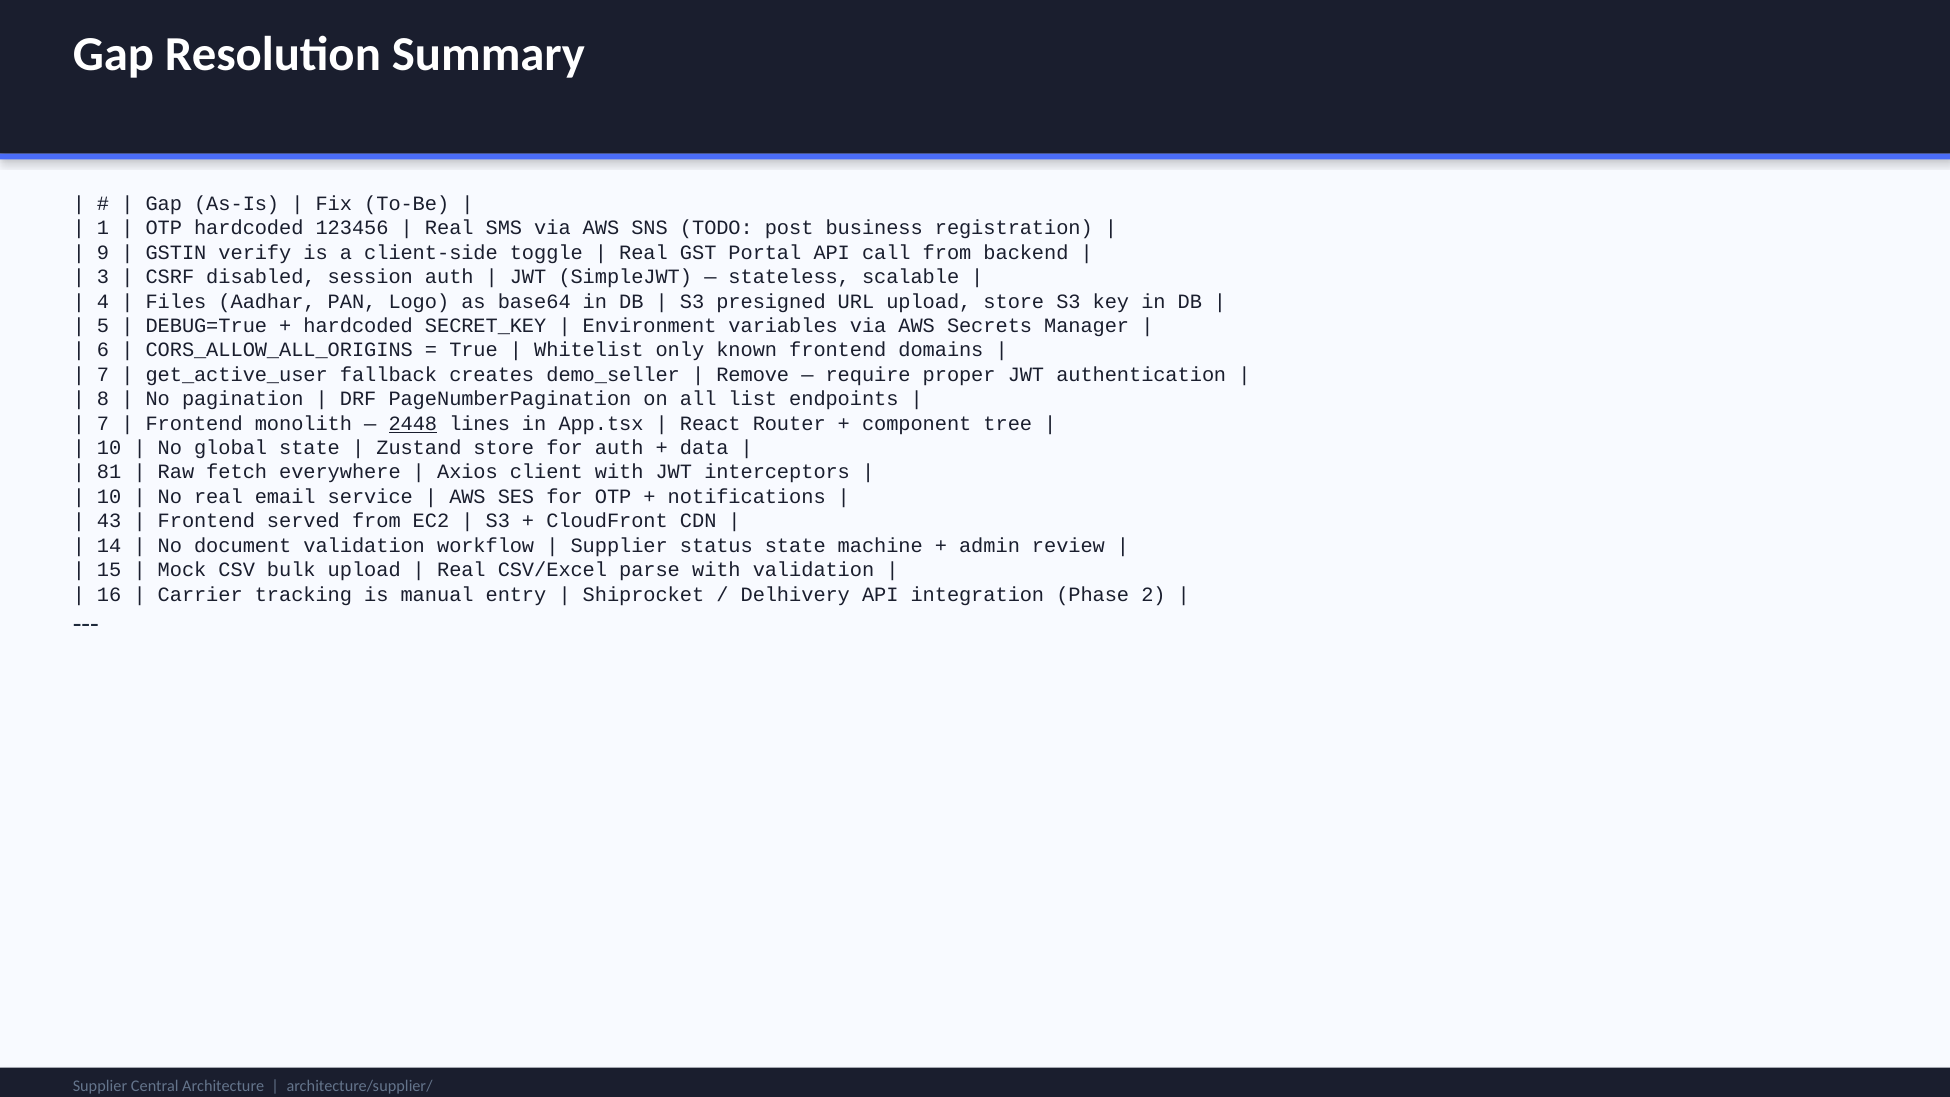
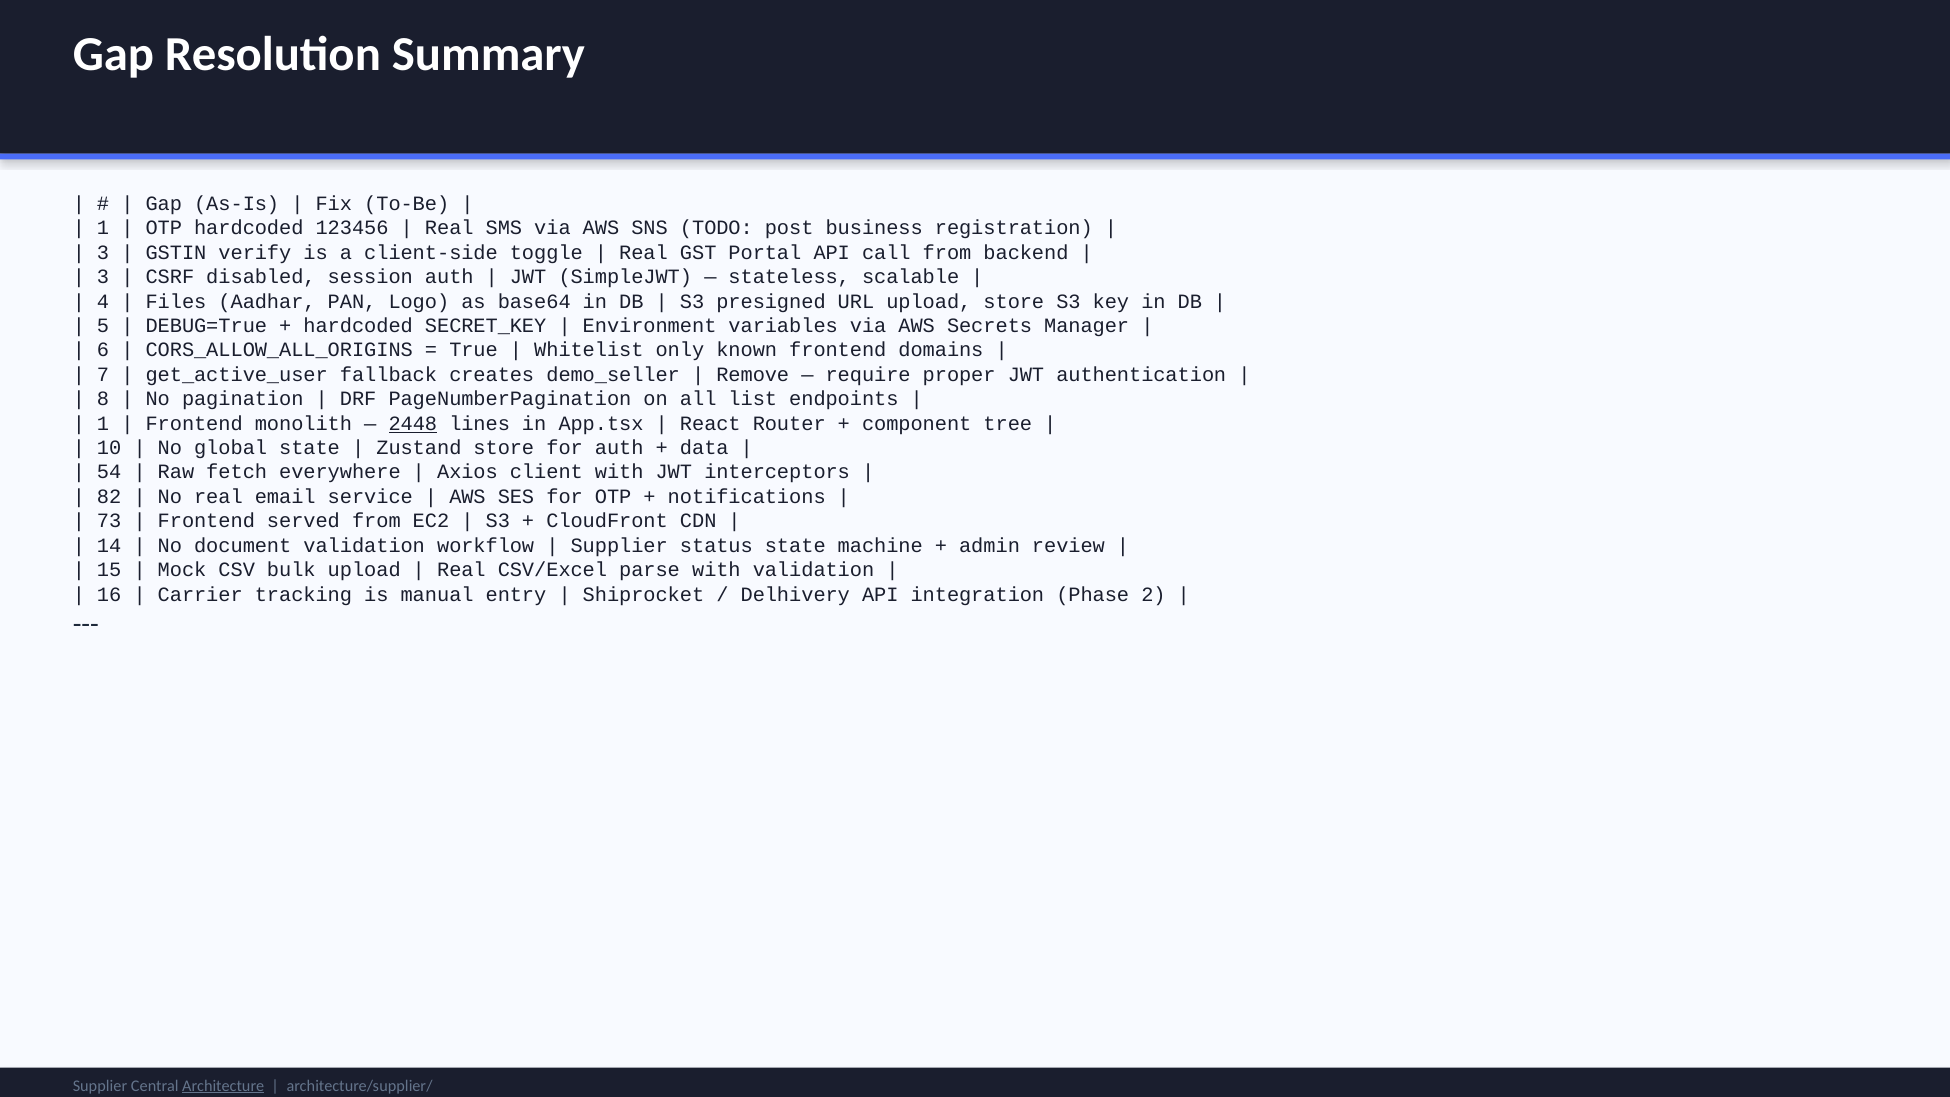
9: 9 -> 3 (103, 253)
7: 7 -> 1 (103, 423)
81: 81 -> 54 (109, 472)
10: 10 -> 82 (109, 497)
43: 43 -> 73 (109, 521)
Architecture underline: none -> present (223, 1086)
